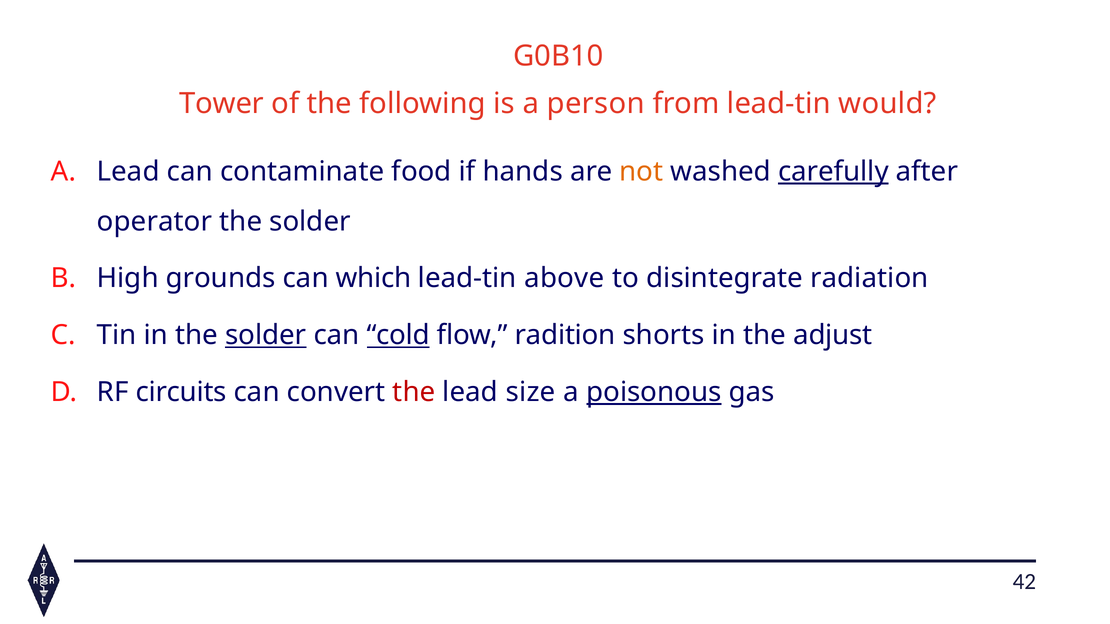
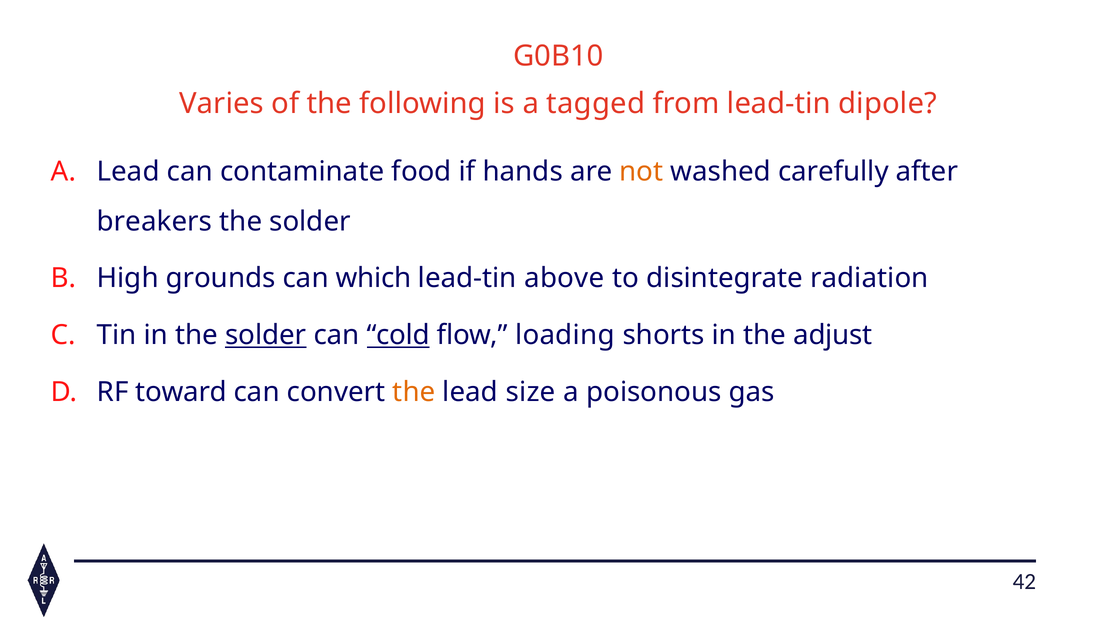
Tower: Tower -> Varies (221, 104)
person: person -> tagged (596, 104)
would: would -> dipole (888, 104)
carefully underline: present -> none (833, 172)
operator: operator -> breakers (154, 222)
radition: radition -> loading (565, 335)
circuits: circuits -> toward (181, 392)
the colour: red -> orange (414, 392)
poisonous underline: present -> none (654, 392)
